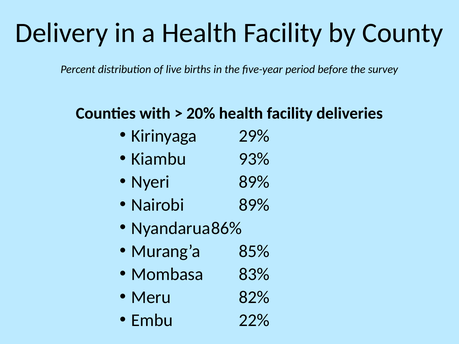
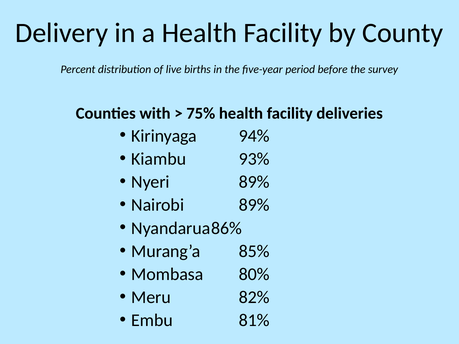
20%: 20% -> 75% (201, 113)
29%: 29% -> 94% (254, 136)
83%: 83% -> 80% (254, 274)
22%: 22% -> 81% (254, 321)
